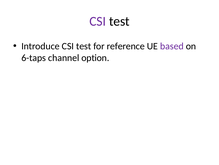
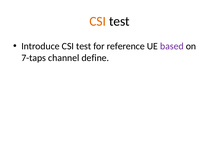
CSI colour: purple -> orange (98, 21)
6-taps: 6-taps -> 7-taps (34, 58)
option: option -> define (95, 58)
